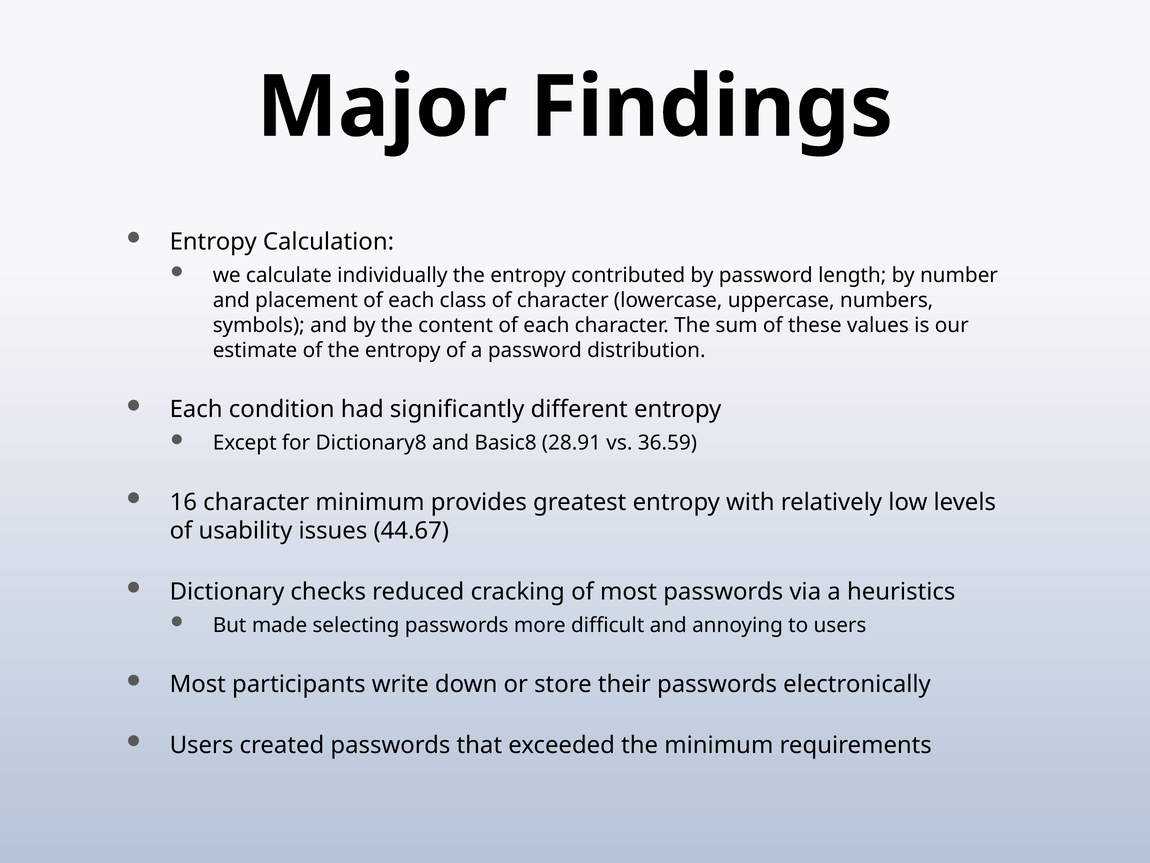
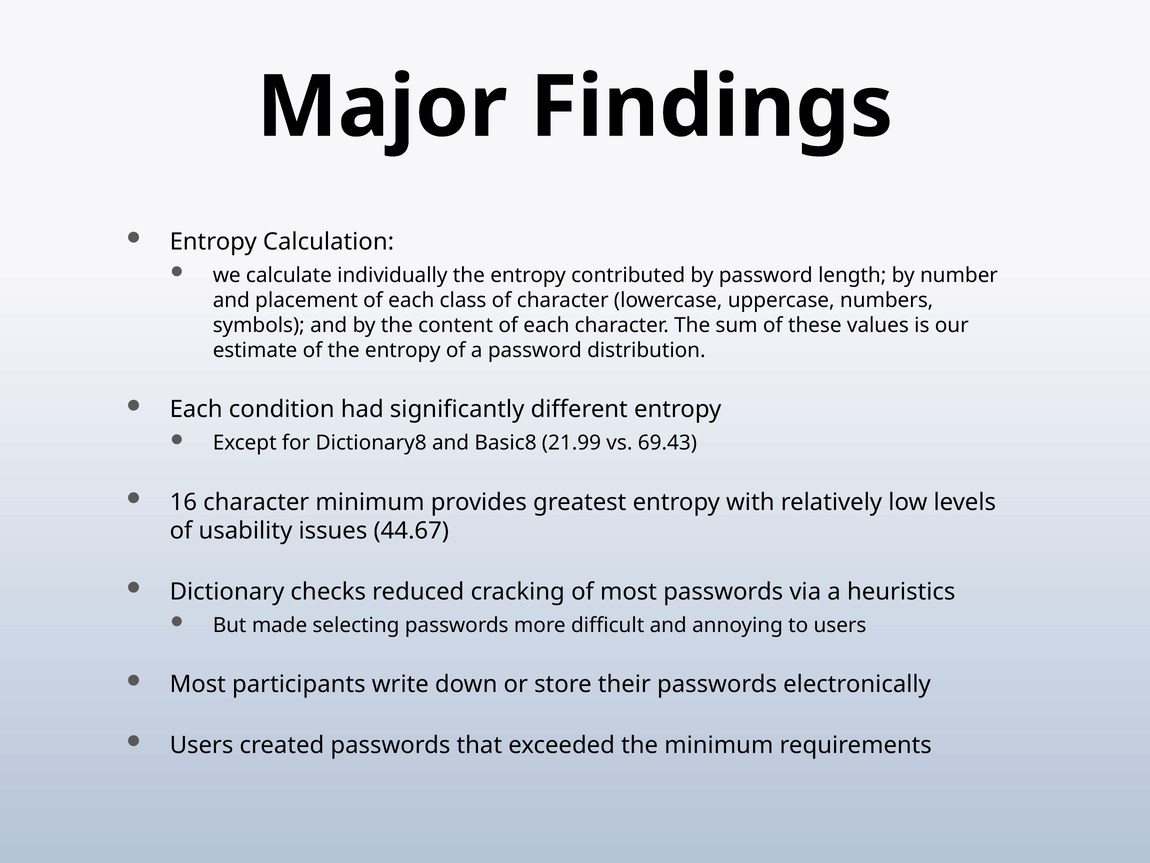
28.91: 28.91 -> 21.99 (571, 443)
36.59: 36.59 -> 69.43 (667, 443)
